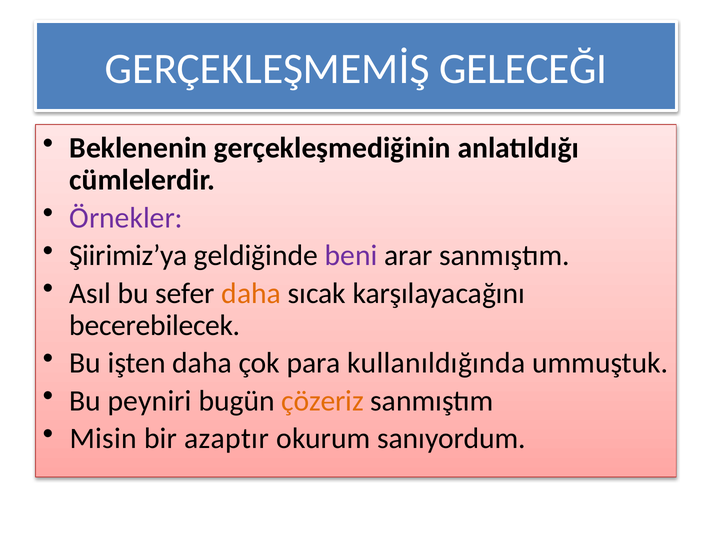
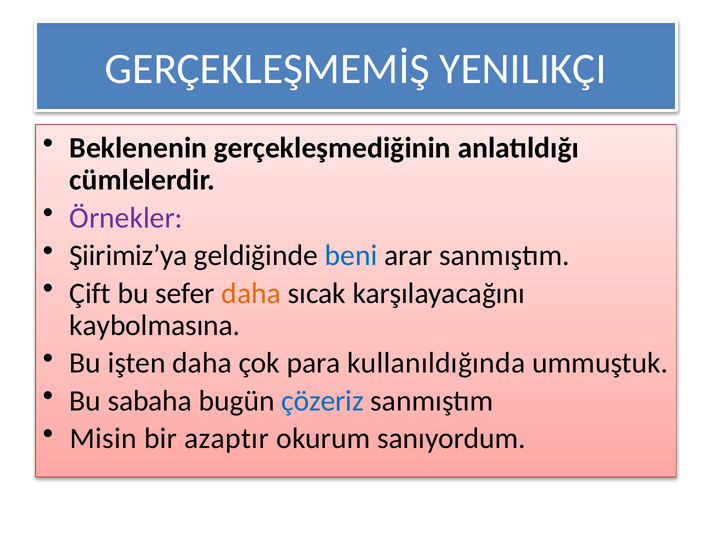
GELECEĞI: GELECEĞI -> YENILIKÇI (523, 69)
beni colour: purple -> blue (351, 256)
Asıl: Asıl -> Çift (90, 293)
becerebilecek: becerebilecek -> kaybolmasına (155, 325)
peyniri: peyniri -> sabaha (150, 401)
çözeriz colour: orange -> blue (323, 401)
